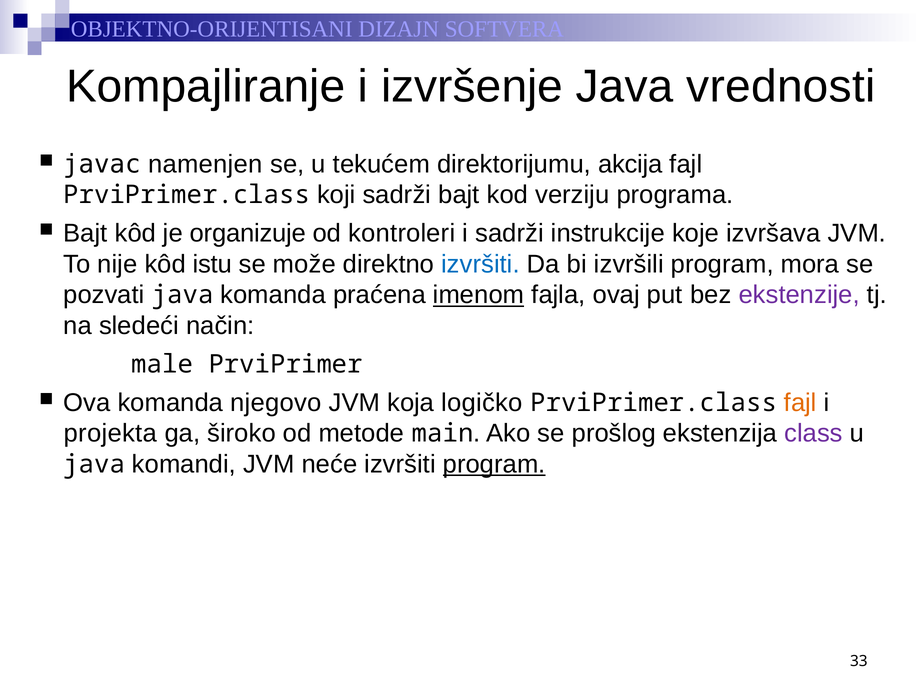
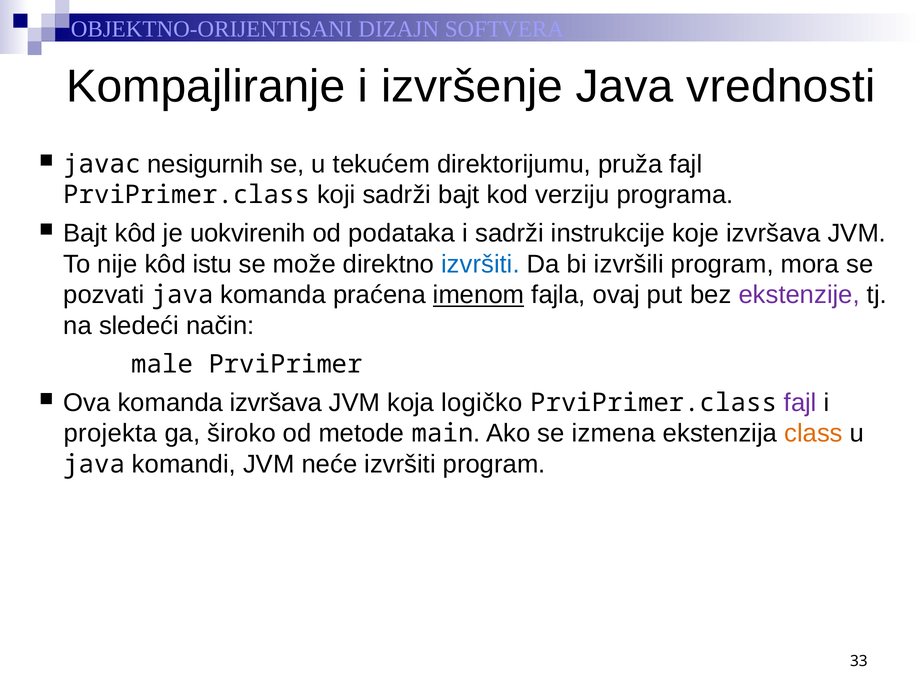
namenjen: namenjen -> nesigurnih (206, 164)
akcija: akcija -> pruža (630, 164)
organizuje: organizuje -> uokvirenih (248, 234)
kontroleri: kontroleri -> podataka (402, 234)
komanda njegovo: njegovo -> izvršava (276, 403)
fajl colour: orange -> purple (800, 403)
prošlog: prošlog -> izmena (614, 434)
class colour: purple -> orange (813, 434)
program underline: present -> none (494, 464)
